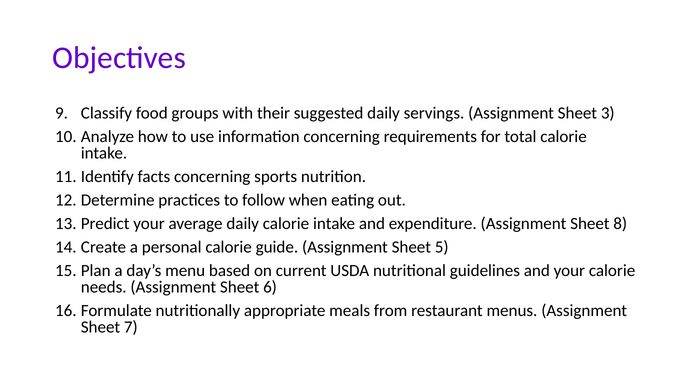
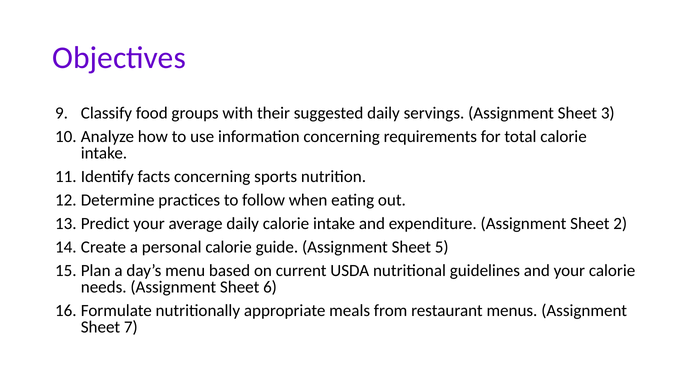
8: 8 -> 2 (620, 224)
